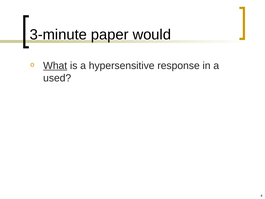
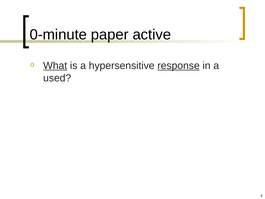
3-minute: 3-minute -> 0-minute (58, 35)
would: would -> active (152, 35)
response underline: none -> present (179, 66)
